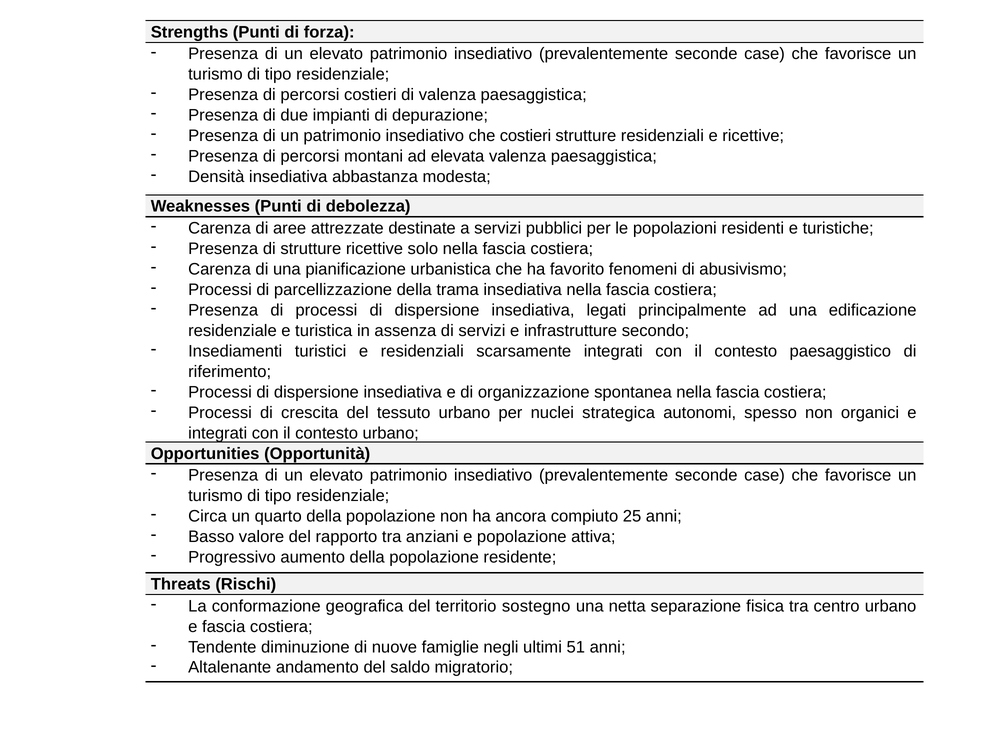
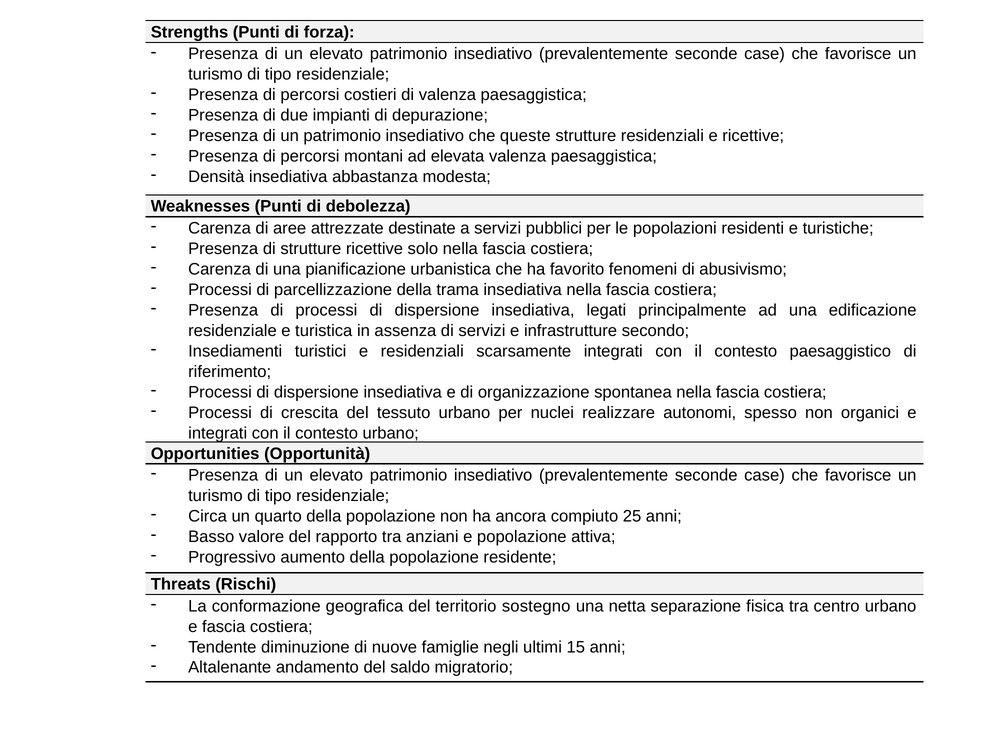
che costieri: costieri -> queste (525, 136)
strategica: strategica -> realizzare (619, 412)
51: 51 -> 15 (576, 647)
